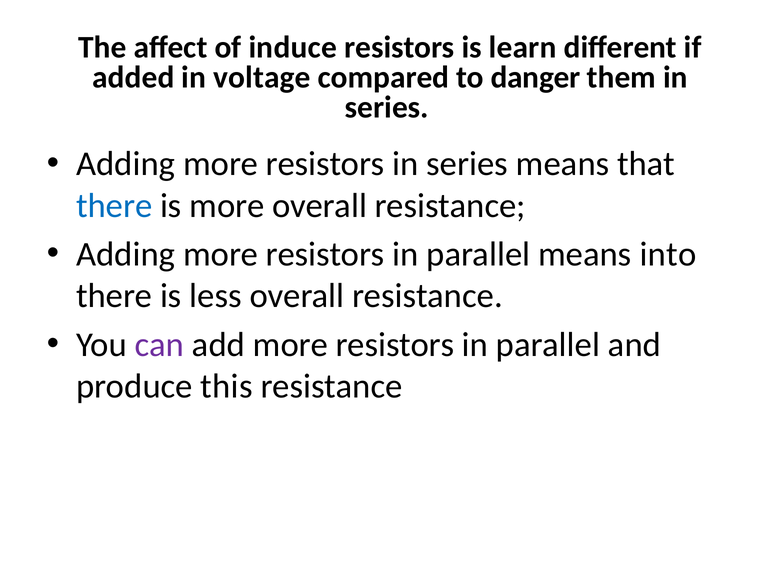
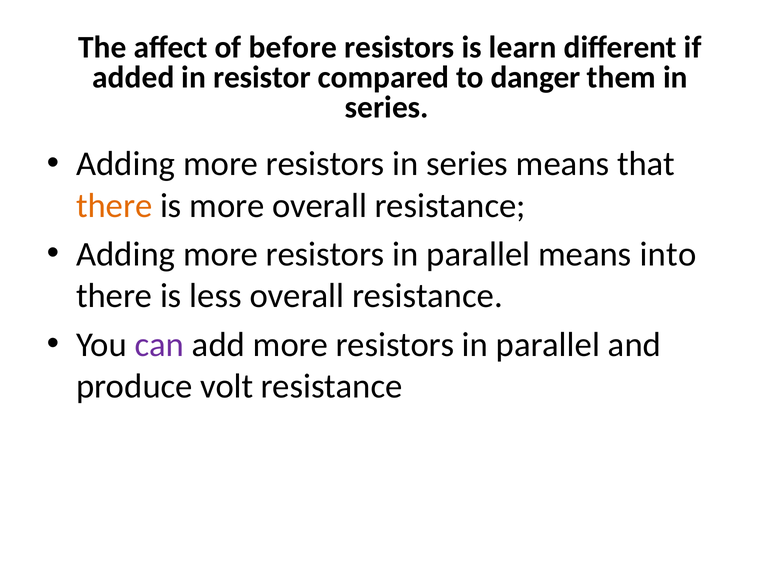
induce: induce -> before (293, 47)
voltage: voltage -> resistor (262, 77)
there colour: blue -> orange (114, 206)
this: this -> volt (227, 386)
